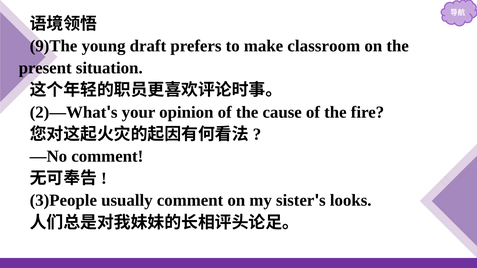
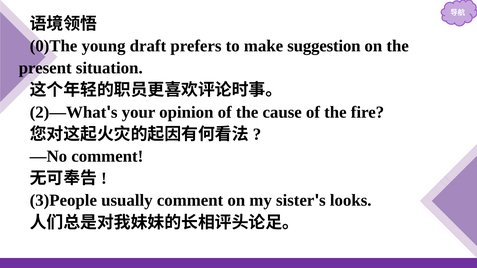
9)The: 9)The -> 0)The (54, 46)
classroom: classroom -> suggestion (324, 46)
